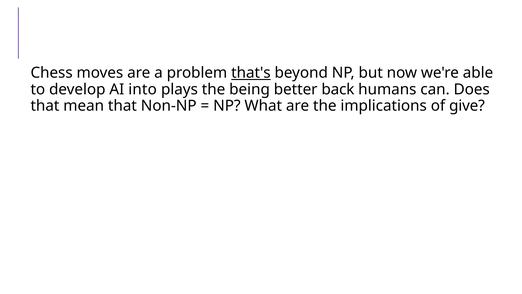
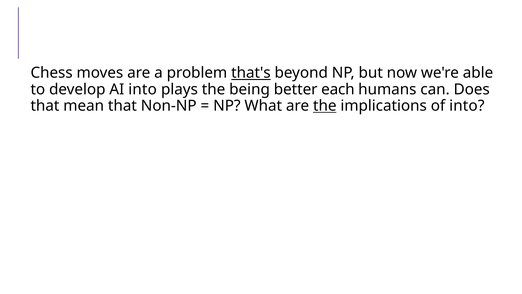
back: back -> each (338, 89)
the underline: none -> present (325, 106)
of give: give -> into (467, 106)
